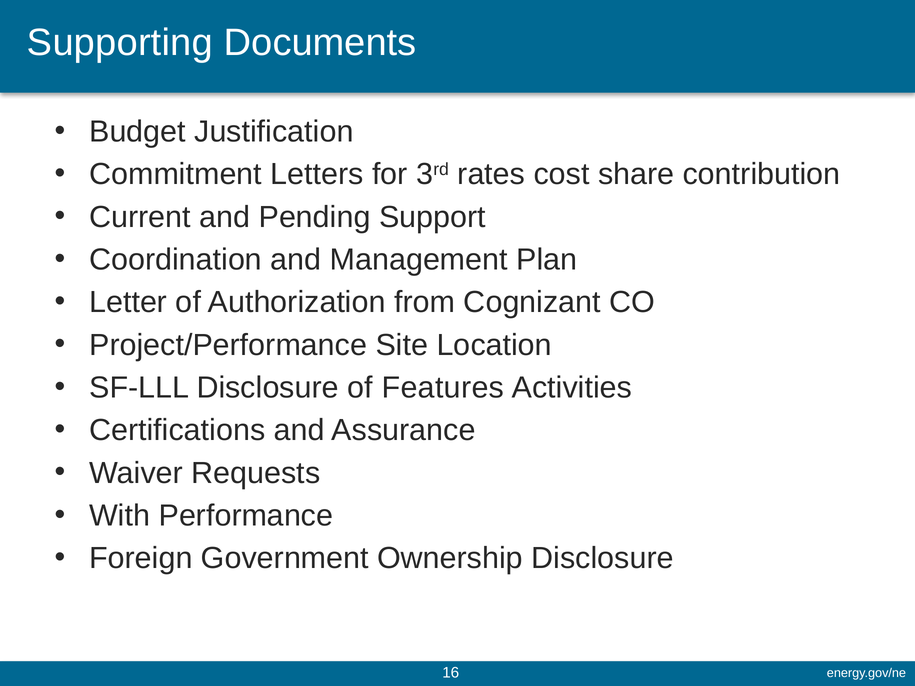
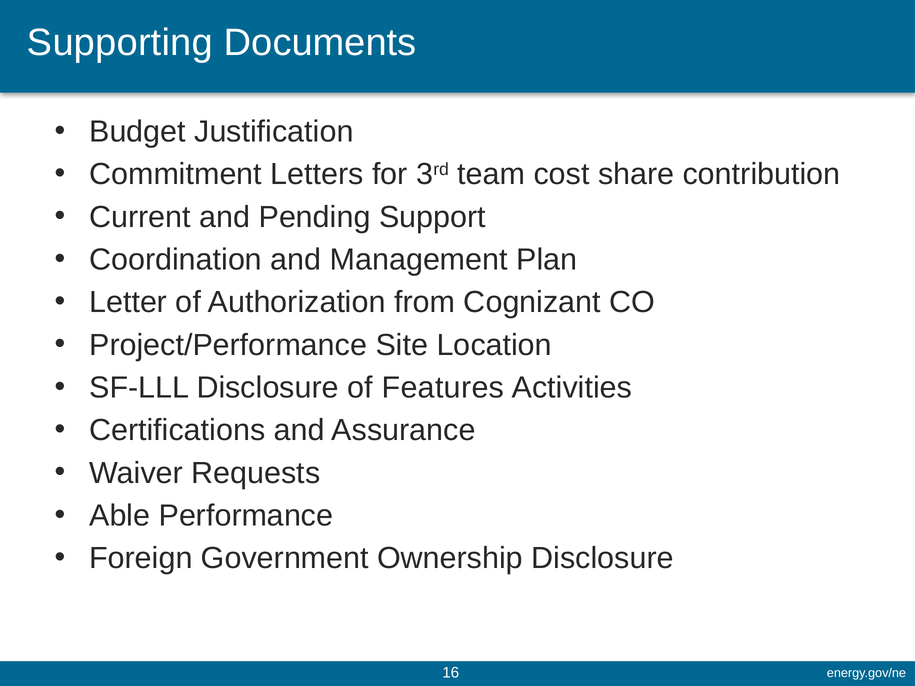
rates: rates -> team (491, 174)
With: With -> Able (120, 516)
